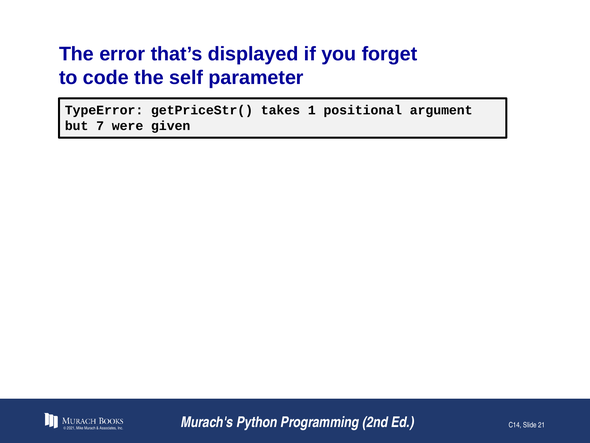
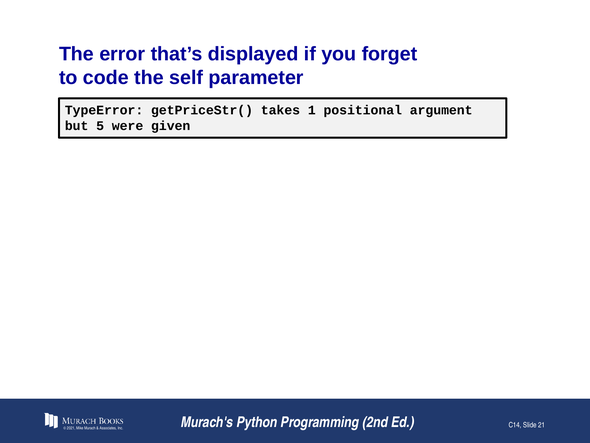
7: 7 -> 5 (100, 126)
